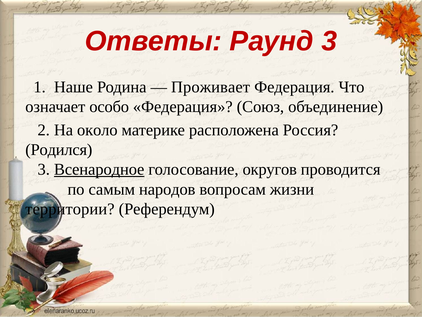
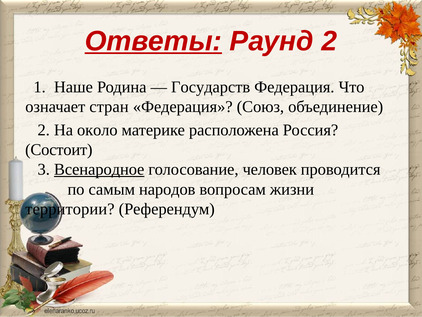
Ответы underline: none -> present (153, 41)
Раунд 3: 3 -> 2 (329, 41)
Проживает: Проживает -> Государств (211, 87)
особо: особо -> стран (109, 107)
Родился: Родился -> Состоит (59, 150)
округов: округов -> человек (270, 169)
